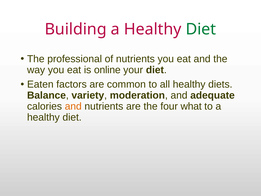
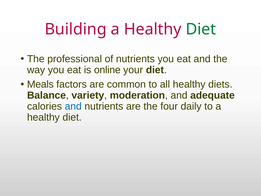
Eaten: Eaten -> Meals (40, 84)
and colour: orange -> blue (73, 106)
what: what -> daily (191, 106)
